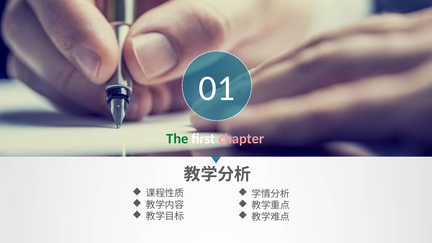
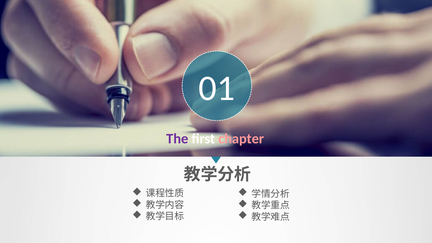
The colour: green -> purple (177, 139)
